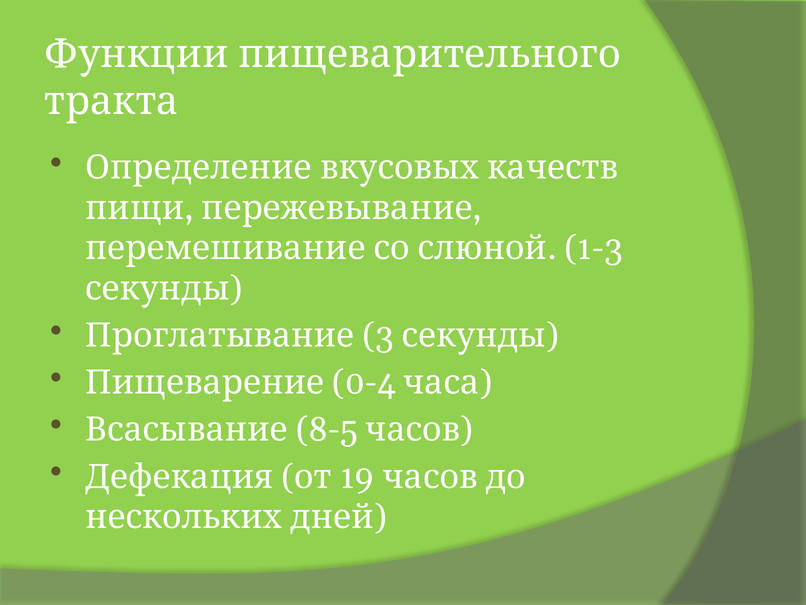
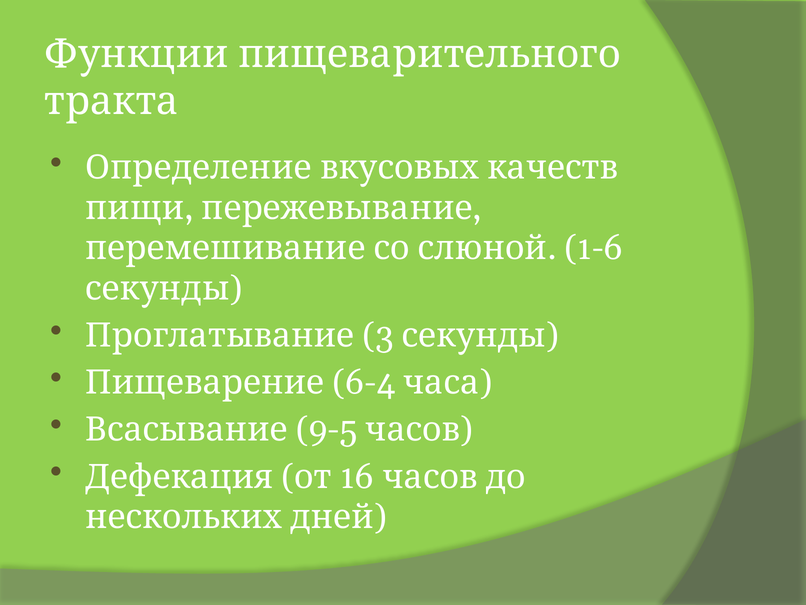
1-3: 1-3 -> 1-6 (594, 248)
0-4: 0-4 -> 6-4 (364, 382)
8-5: 8-5 -> 9-5 (327, 429)
19: 19 -> 16 (357, 477)
